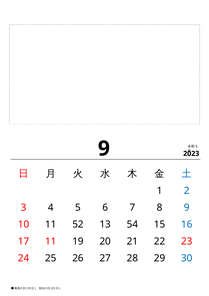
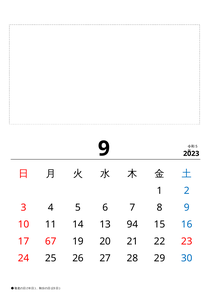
52: 52 -> 14 (78, 224)
54: 54 -> 94 (132, 224)
17 11: 11 -> 67 (51, 241)
